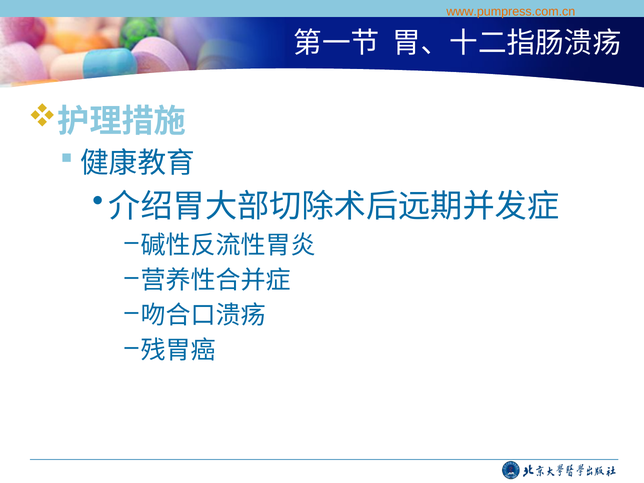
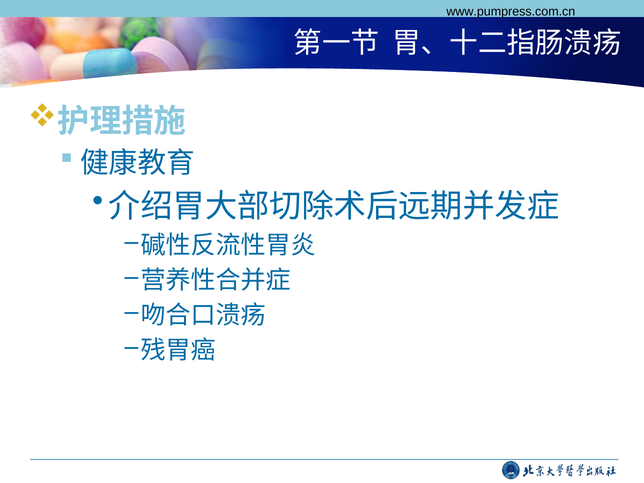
www.pumpress.com.cn colour: orange -> black (511, 12)
